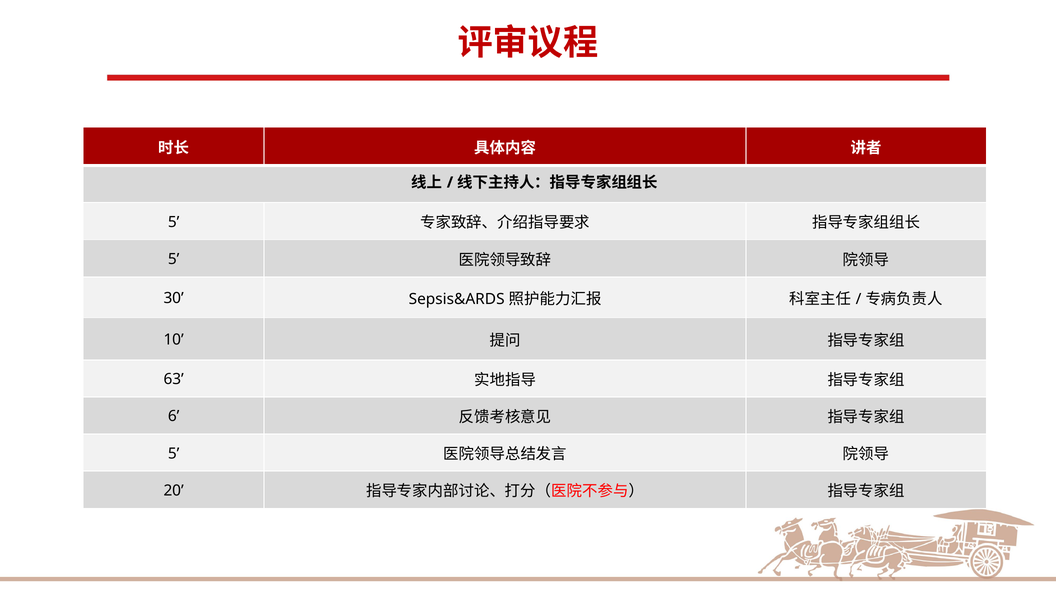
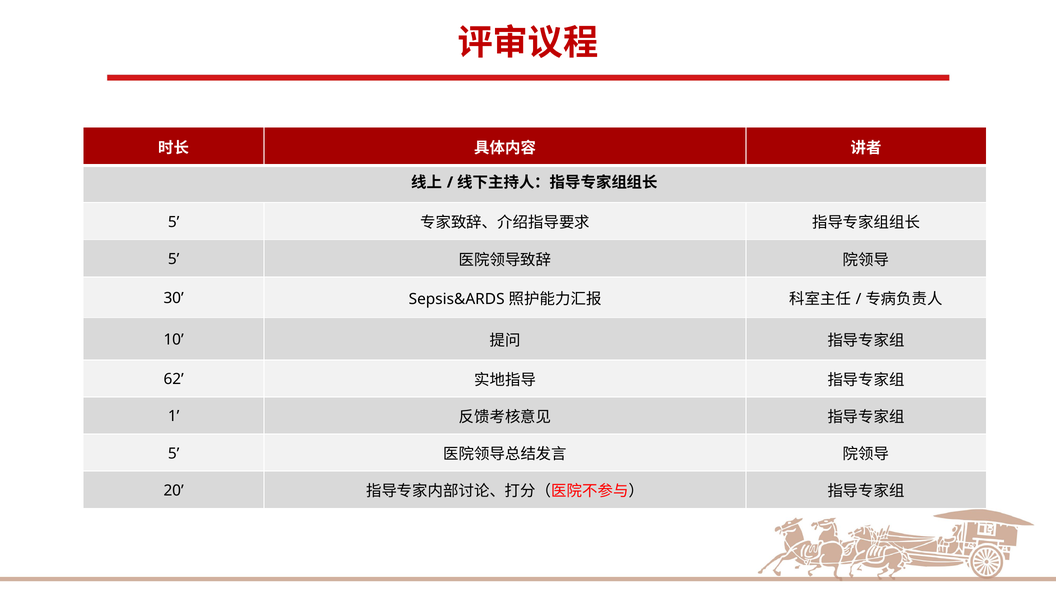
63: 63 -> 62 (174, 379)
6: 6 -> 1 (174, 416)
